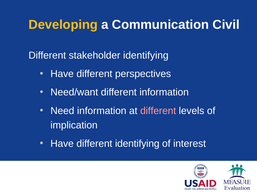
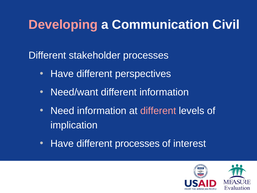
Developing colour: yellow -> pink (63, 25)
stakeholder identifying: identifying -> processes (146, 55)
different identifying: identifying -> processes (137, 143)
